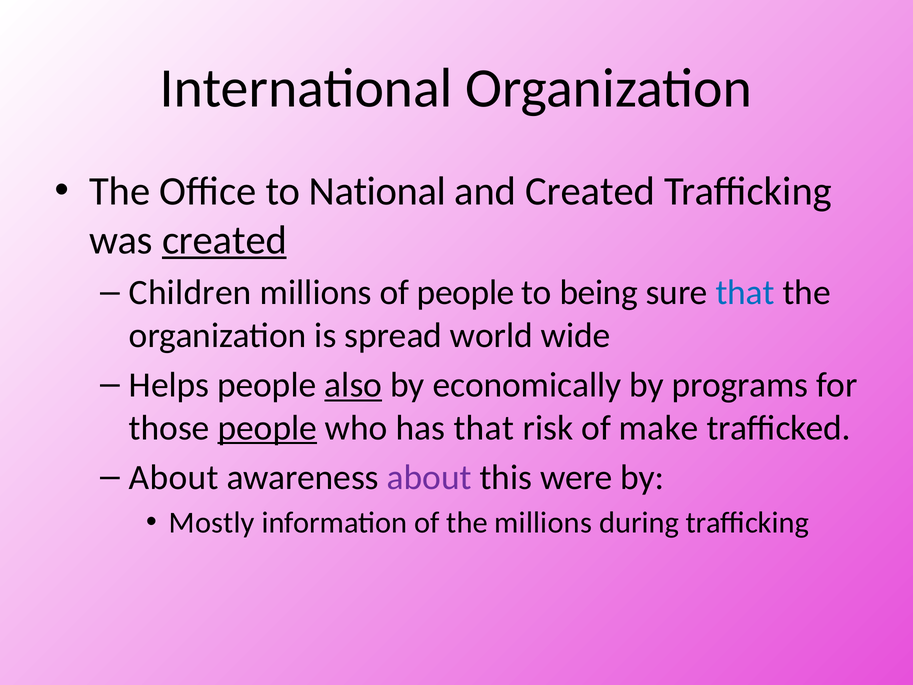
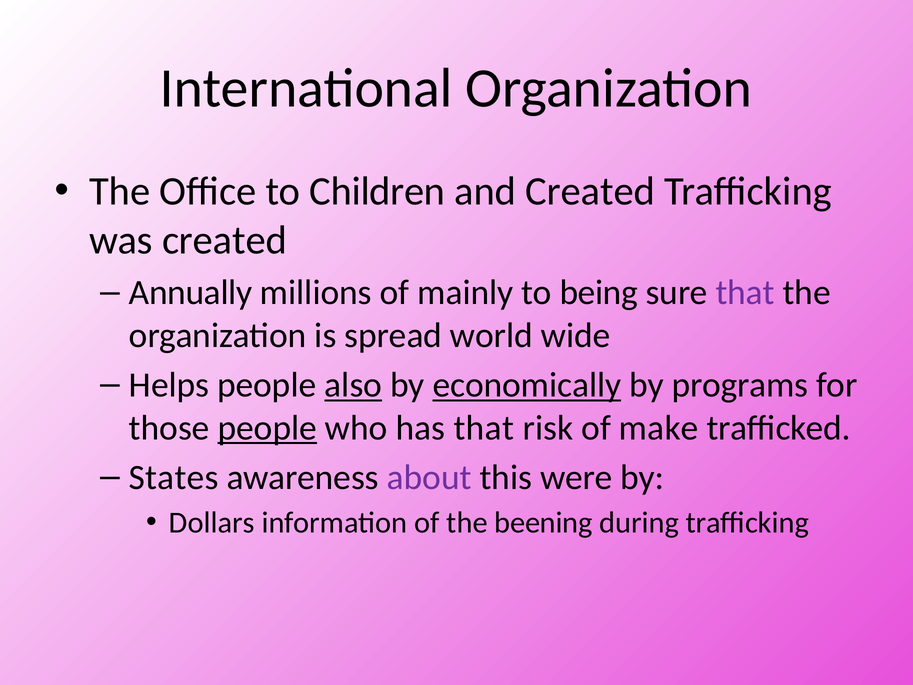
National: National -> Children (377, 192)
created underline: present -> none (224, 240)
Children: Children -> Annually (191, 293)
of people: people -> mainly (465, 293)
that colour: blue -> purple (745, 293)
economically underline: none -> present (527, 385)
About: About -> States (174, 477)
Mostly: Mostly -> Dollars (212, 523)
the millions: millions -> beening (543, 523)
